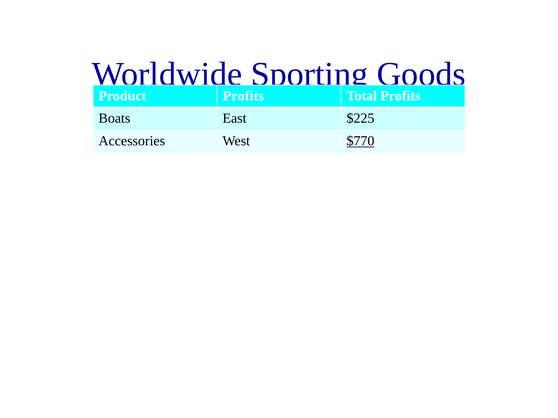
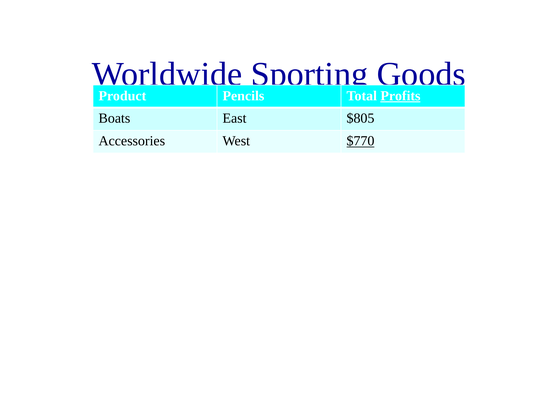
Product Profits: Profits -> Pencils (243, 96)
Profits underline: none -> present (400, 96)
$225: $225 -> $805 (360, 119)
